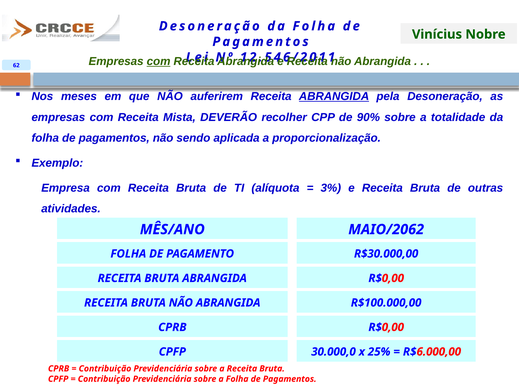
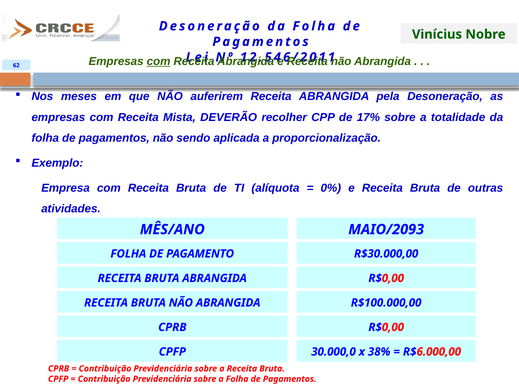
ABRANGIDA underline: present -> none (334, 97)
90%: 90% -> 17% (368, 117)
3%: 3% -> 0% (331, 188)
MAIO/2062: MAIO/2062 -> MAIO/2093 (386, 230)
25%: 25% -> 38% (379, 352)
